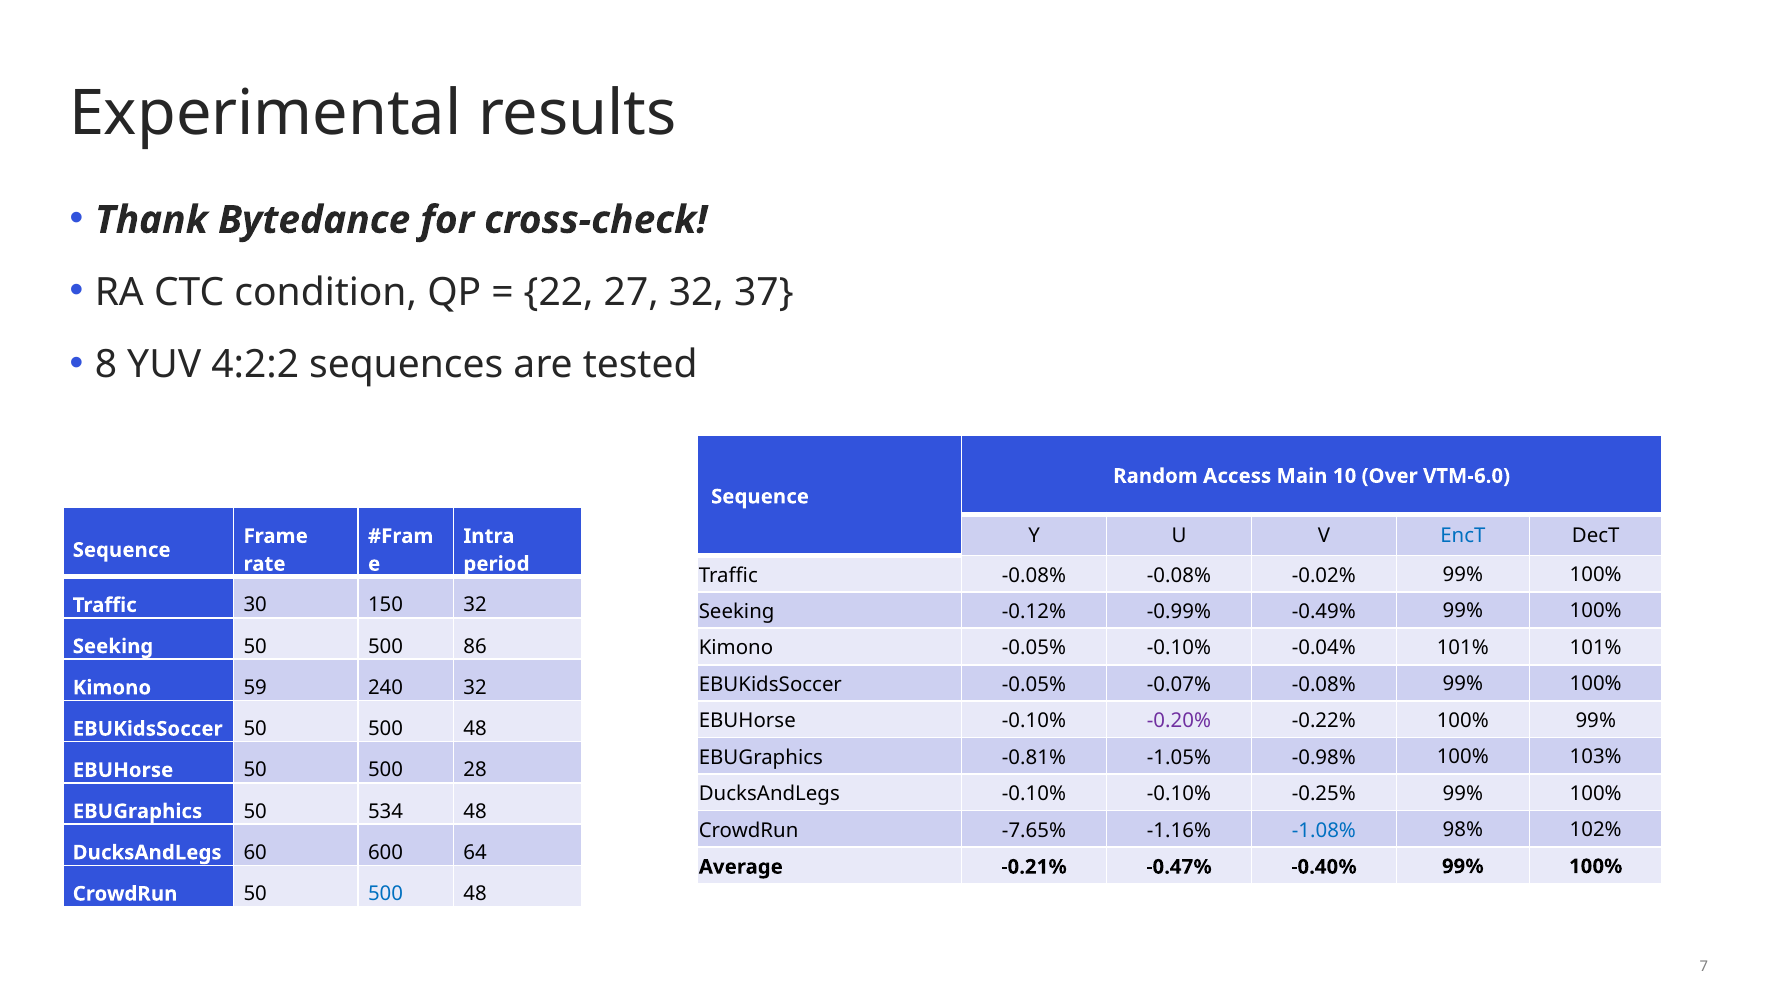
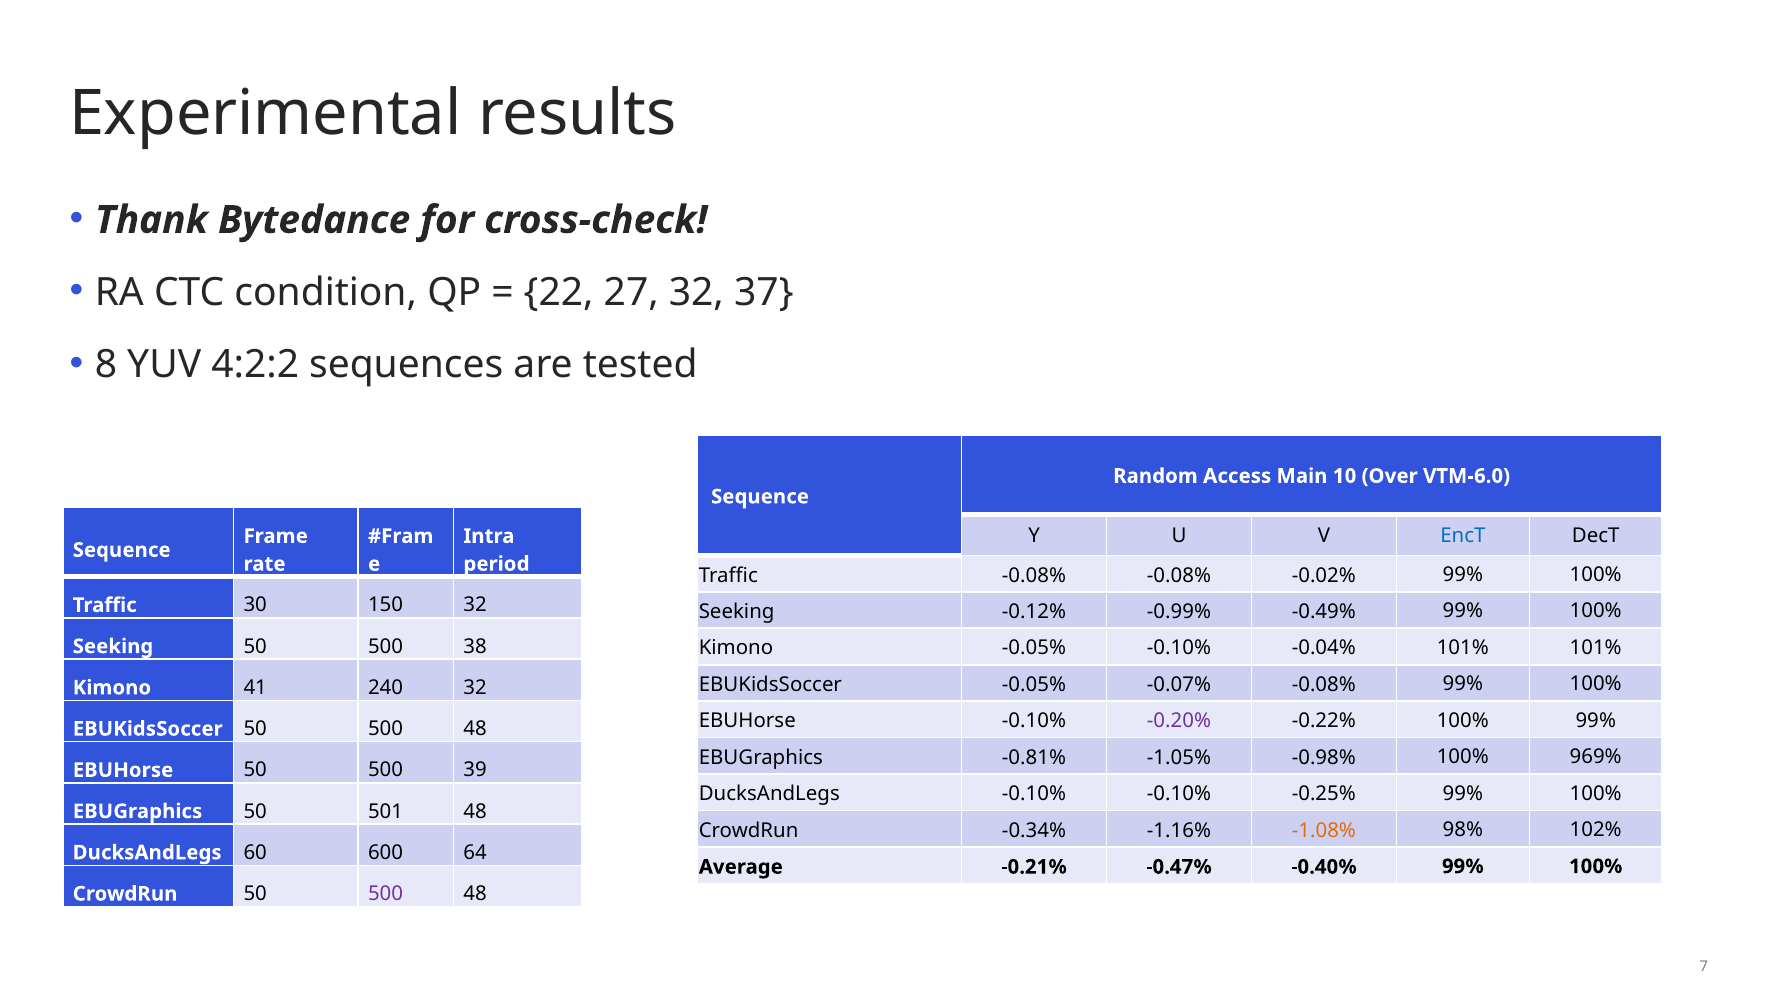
86: 86 -> 38 (475, 647)
59: 59 -> 41 (255, 688)
103%: 103% -> 969% (1596, 757)
28: 28 -> 39 (475, 770)
534: 534 -> 501 (386, 812)
-7.65%: -7.65% -> -0.34% (1034, 831)
-1.08% colour: blue -> orange (1324, 831)
500 colour: blue -> purple (386, 894)
